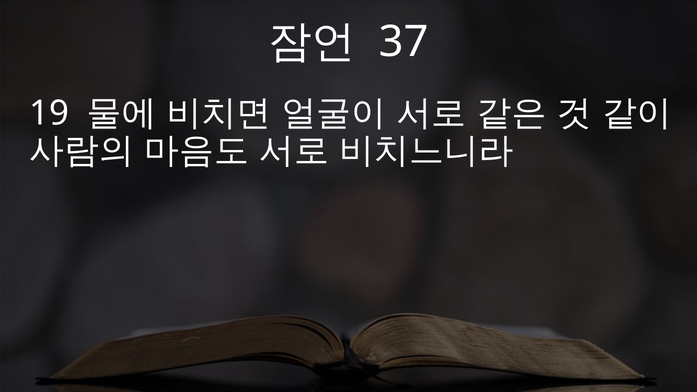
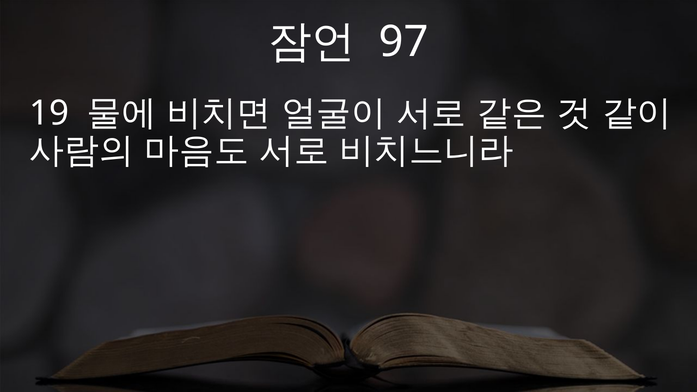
37: 37 -> 97 (404, 42)
